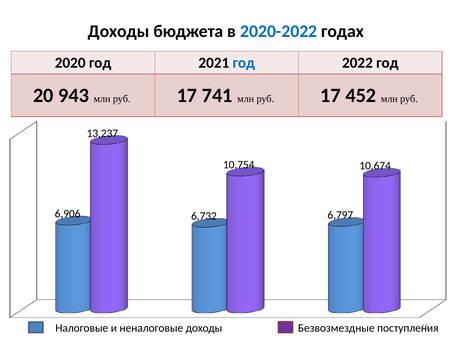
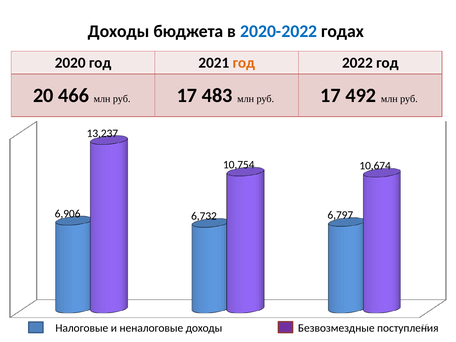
год colour: blue -> orange (244, 63)
943: 943 -> 466 (74, 96)
741: 741 -> 483 (217, 96)
452: 452 -> 492 (361, 96)
